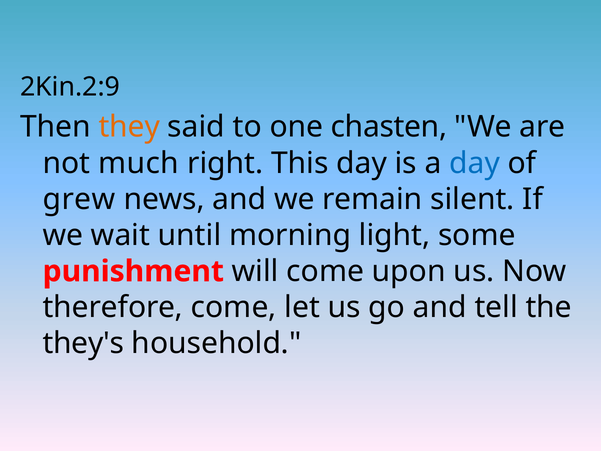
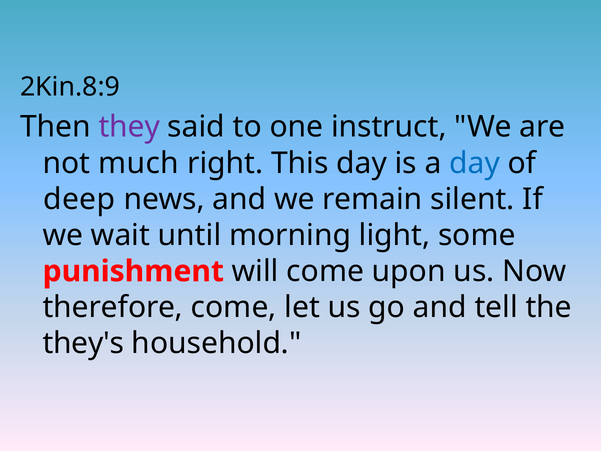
2Kin.2:9: 2Kin.2:9 -> 2Kin.8:9 (70, 87)
they colour: orange -> purple (129, 127)
chasten: chasten -> instruct (389, 127)
grew: grew -> deep (79, 199)
